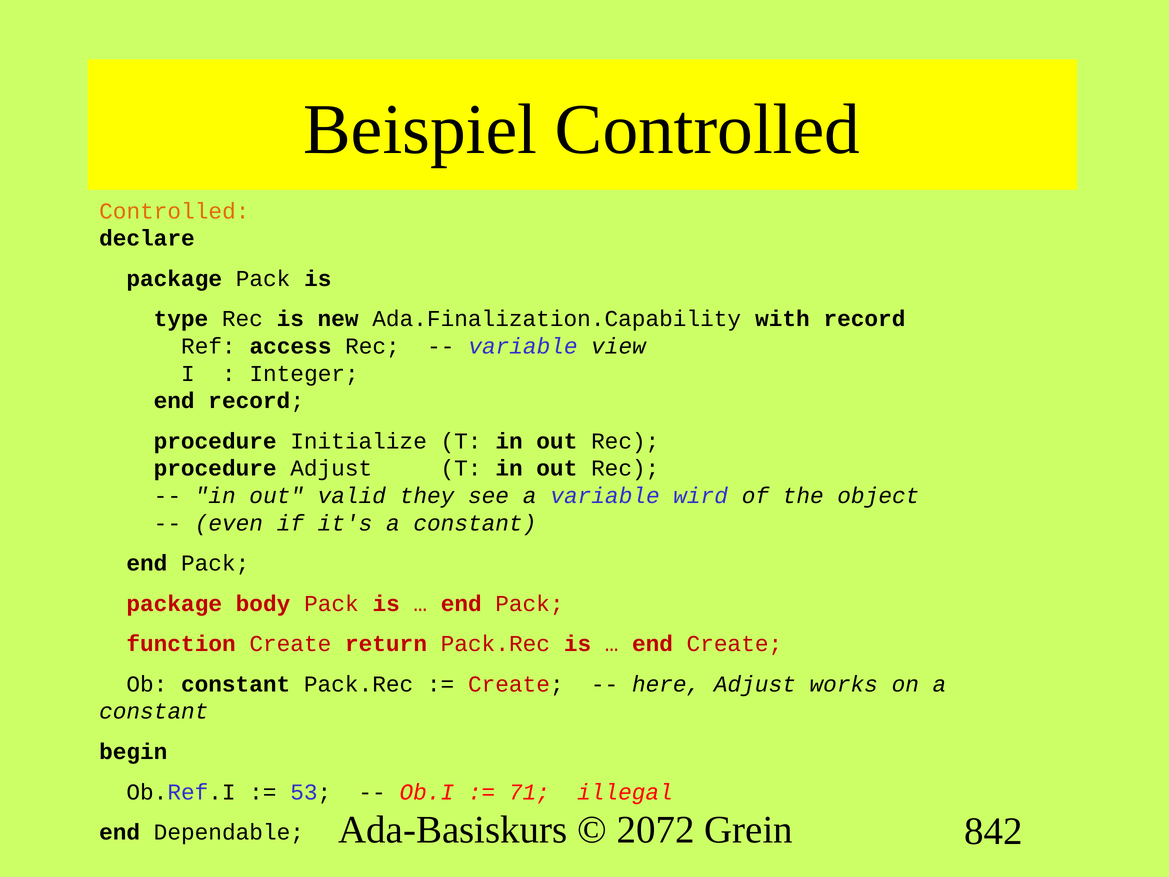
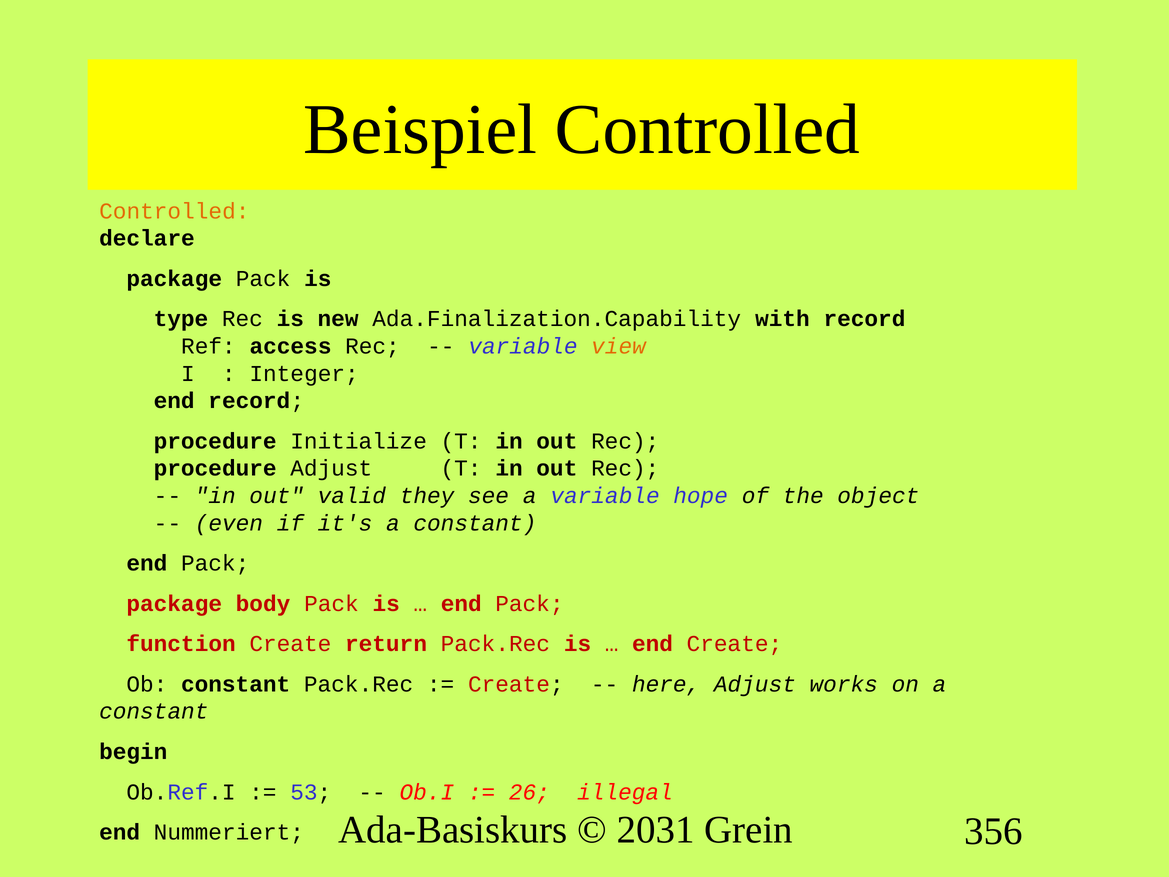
view colour: black -> orange (619, 346)
wird: wird -> hope (701, 496)
71: 71 -> 26 (529, 792)
Dependable: Dependable -> Nummeriert (229, 832)
2072: 2072 -> 2031 (656, 830)
842: 842 -> 356 (993, 831)
